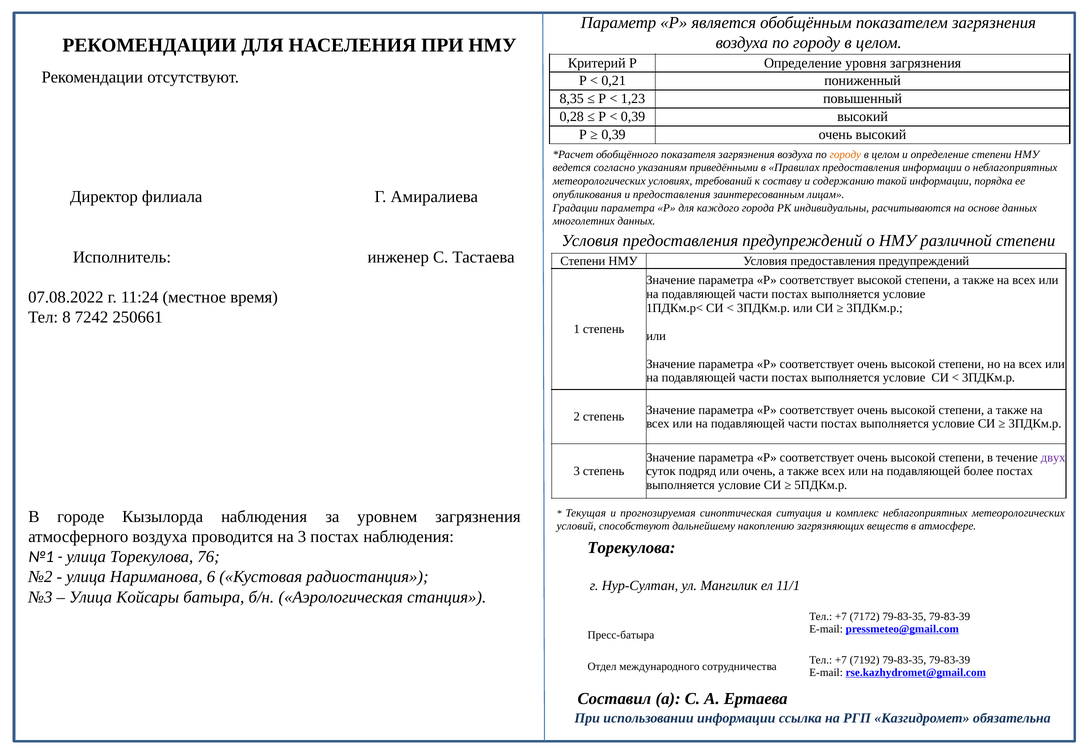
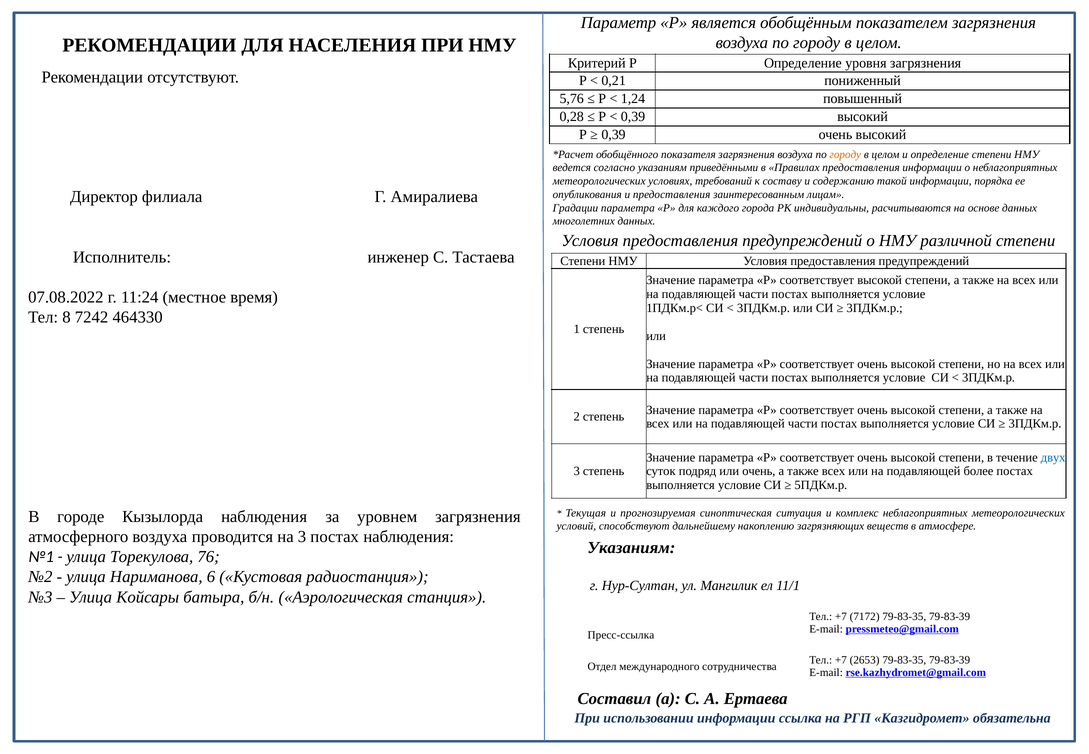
8,35: 8,35 -> 5,76 (572, 99)
1,23: 1,23 -> 1,24 (633, 99)
250661: 250661 -> 464330 (138, 317)
двух colour: purple -> blue (1053, 457)
Торекулова: Торекулова -> Указаниям (631, 547)
Пресс-батыра: Пресс-батыра -> Пресс-ссылка (621, 635)
7192: 7192 -> 2653 (865, 660)
